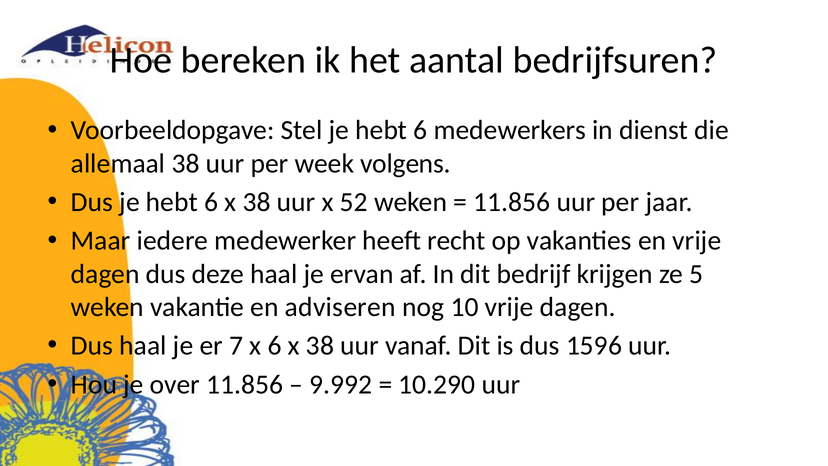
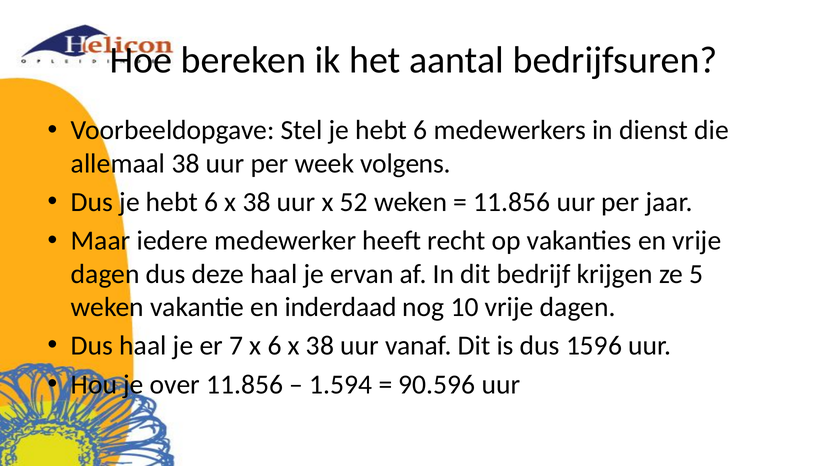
adviseren: adviseren -> inderdaad (341, 307)
9.992: 9.992 -> 1.594 (341, 384)
10.290: 10.290 -> 90.596 (437, 384)
